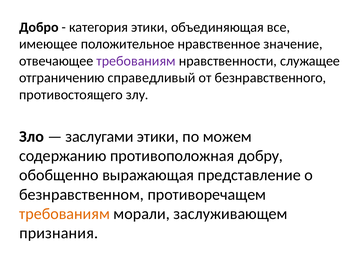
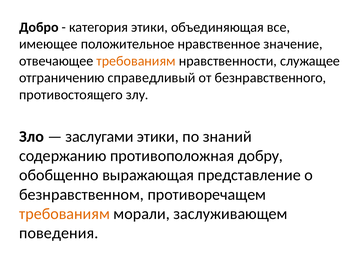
требованиям colour: purple -> orange (136, 61)
можем: можем -> знаний (227, 137)
признания: признания -> поведения (59, 233)
